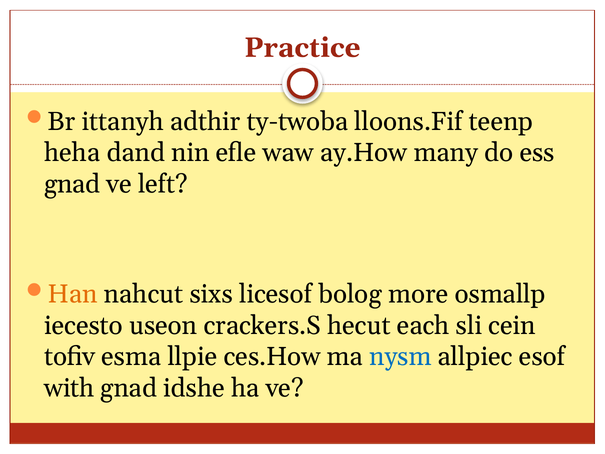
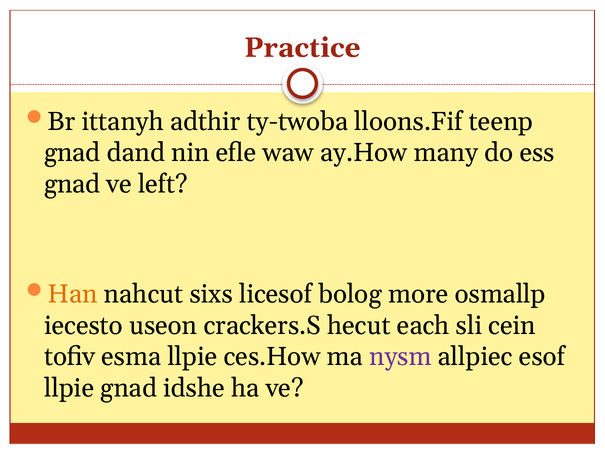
heha: heha -> gnad (72, 153)
nysm colour: blue -> purple (400, 357)
with: with -> llpie (69, 388)
